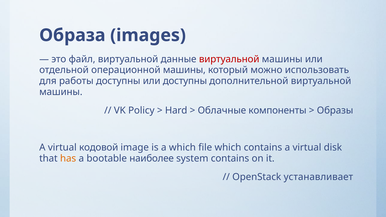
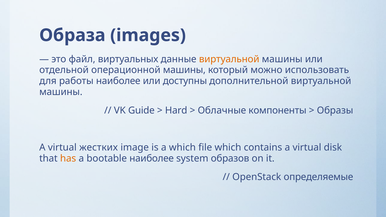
файл виртуальной: виртуальной -> виртуальных (128, 59)
виртуальной colour: red -> orange (229, 59)
работы доступны: доступны -> наиболее (118, 81)
Policy: Policy -> Guide (141, 111)
кодовой: кодовой -> жестких (99, 148)
system contains: contains -> образов (230, 159)
устанавливает: устанавливает -> определяемые (318, 177)
